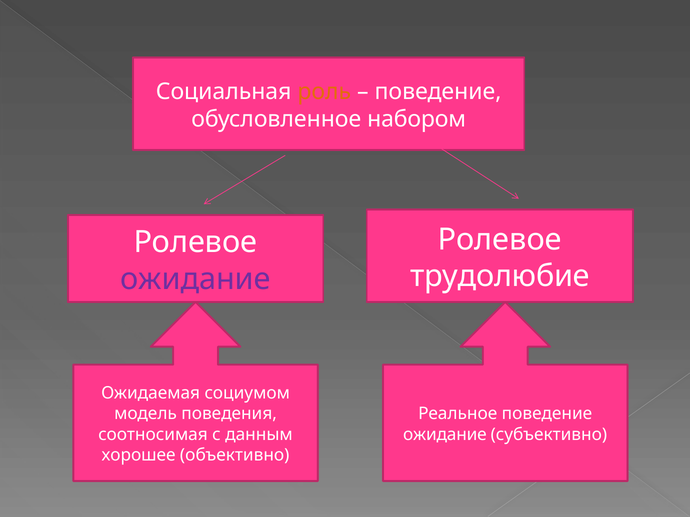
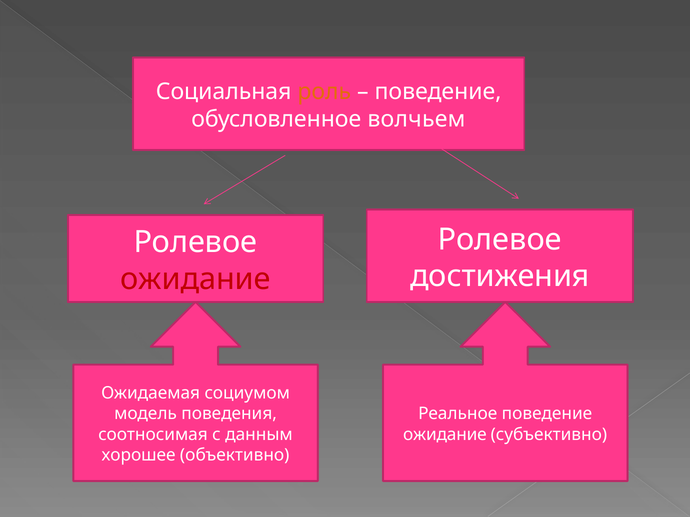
набором: набором -> волчьем (416, 119)
трудолюбие: трудолюбие -> достижения (500, 277)
ожидание colour: purple -> red (195, 279)
